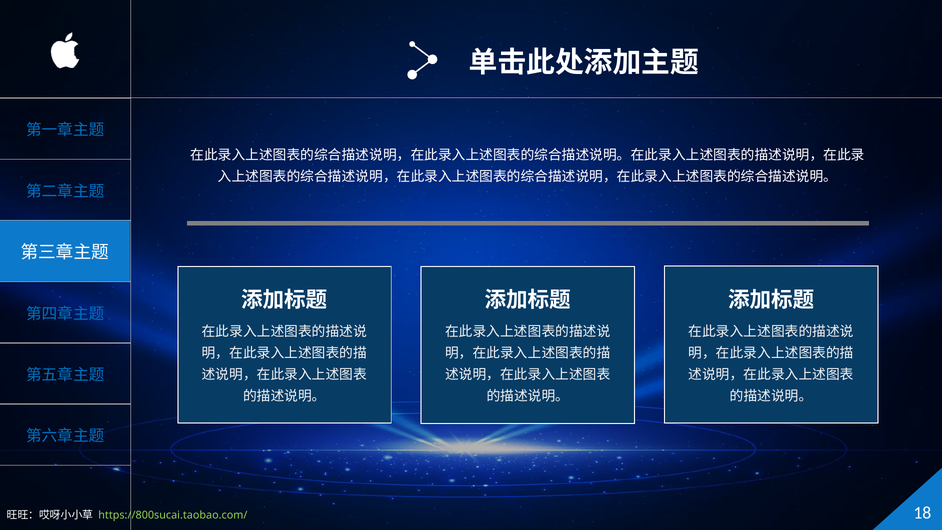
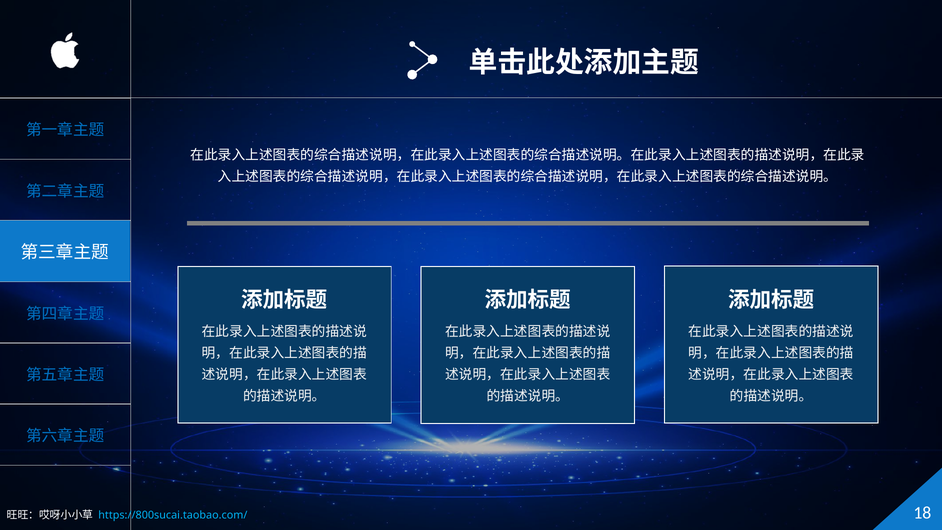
https://800sucai.taobao.com/ colour: light green -> light blue (173, 515)
